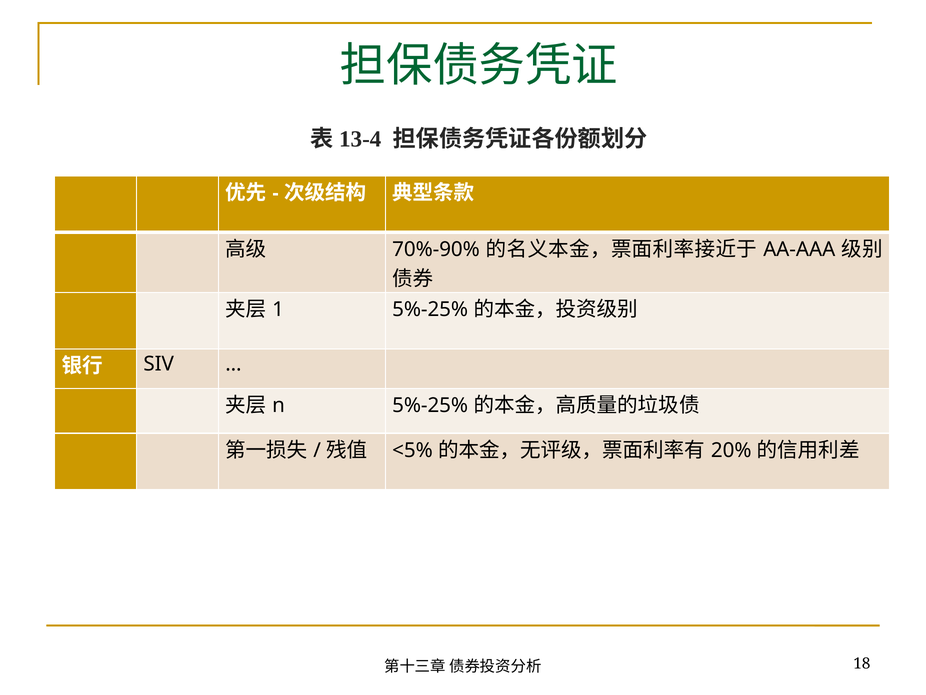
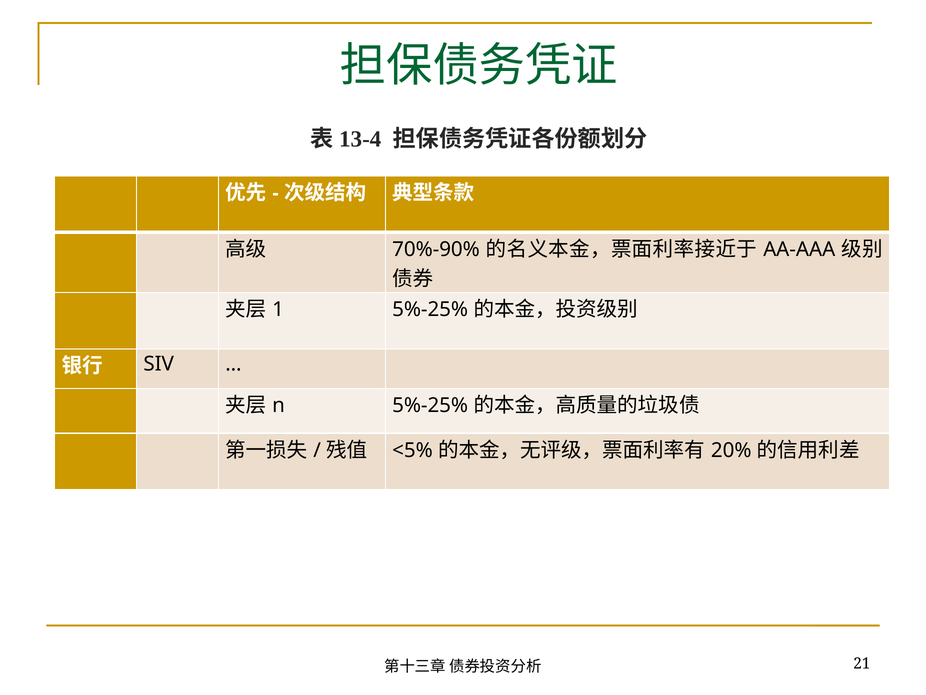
18: 18 -> 21 (862, 663)
